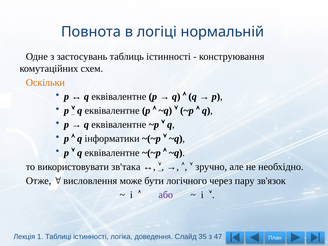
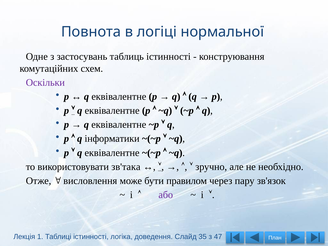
нормальній: нормальній -> нормальної (222, 32)
Оскільки colour: orange -> purple (45, 83)
логічного: логічного -> правилом (187, 181)
